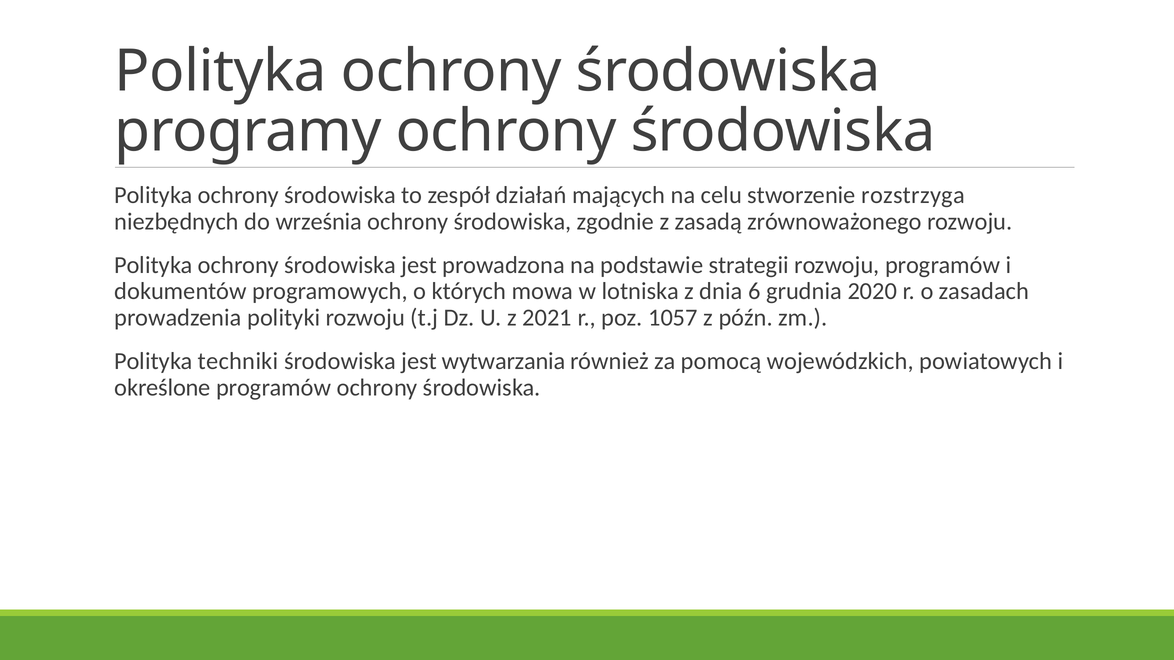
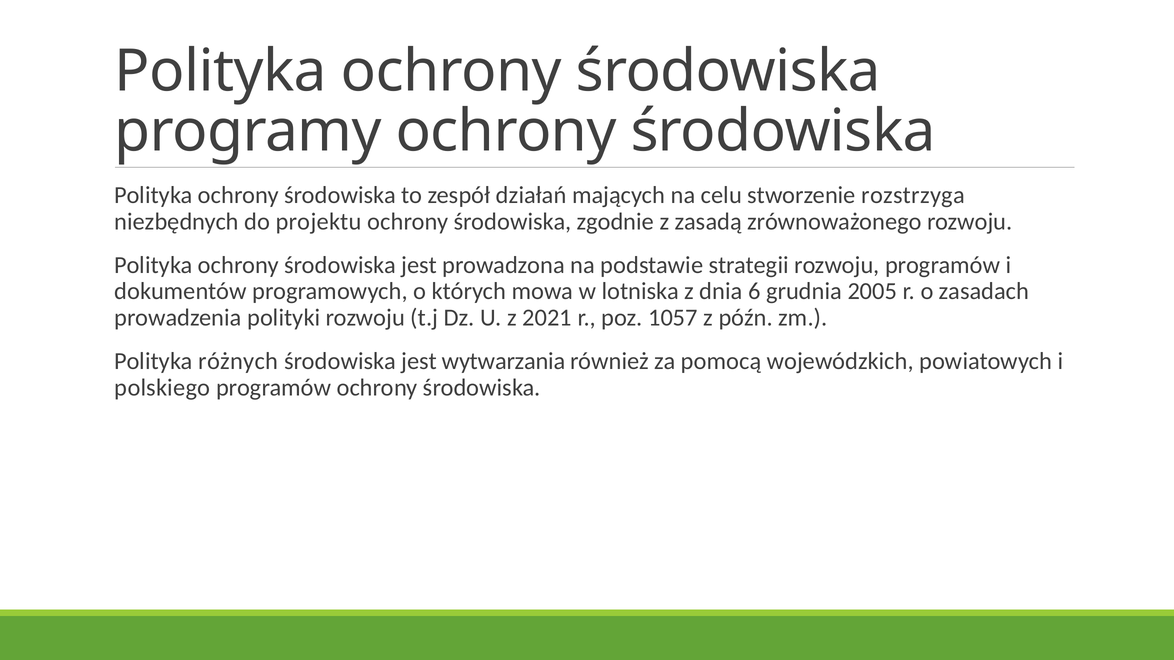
września: września -> projektu (319, 222)
2020: 2020 -> 2005 (872, 292)
techniki: techniki -> różnych (238, 362)
określone: określone -> polskiego (162, 388)
